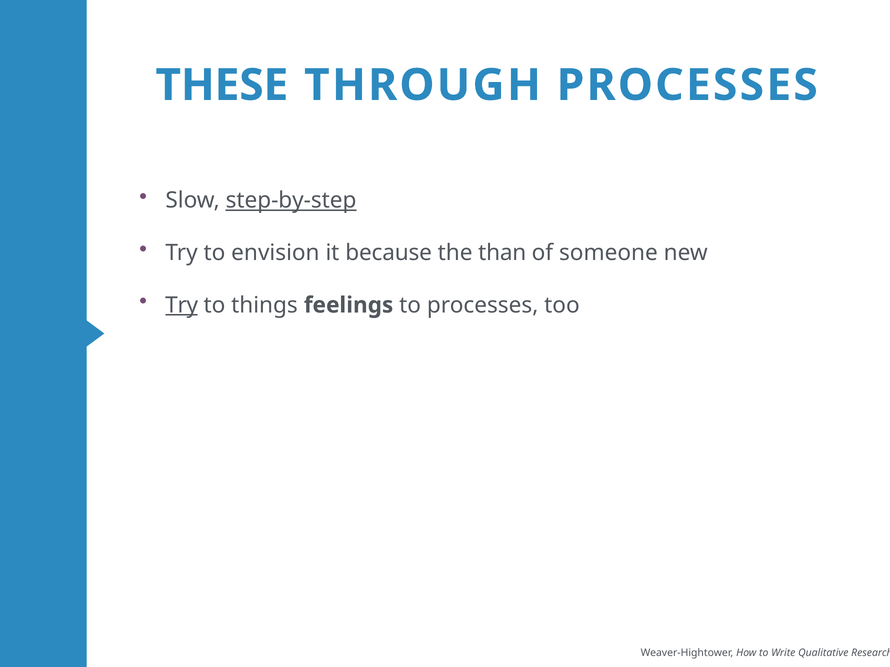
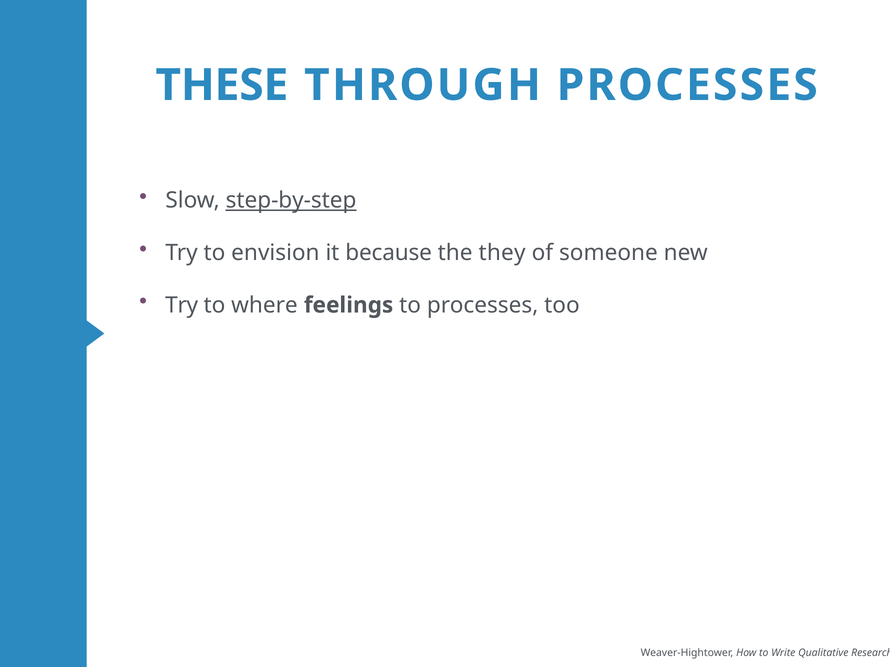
than: than -> they (502, 253)
Try underline: present -> none (182, 305)
things: things -> where (264, 305)
